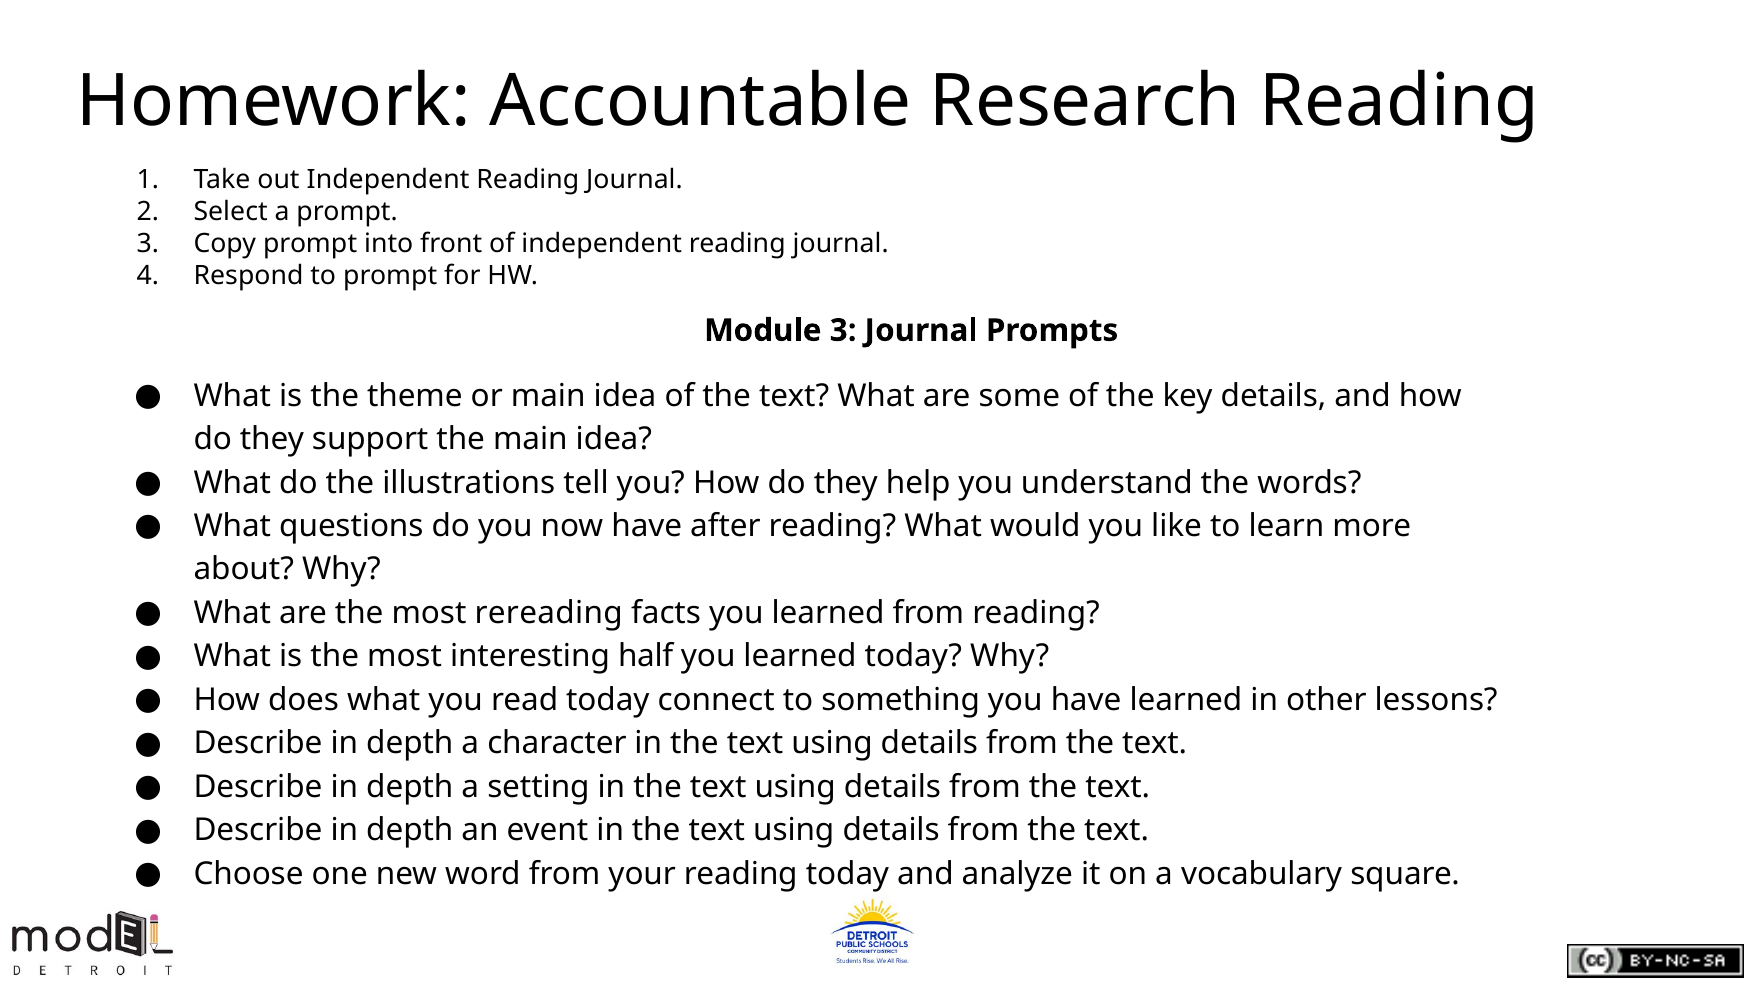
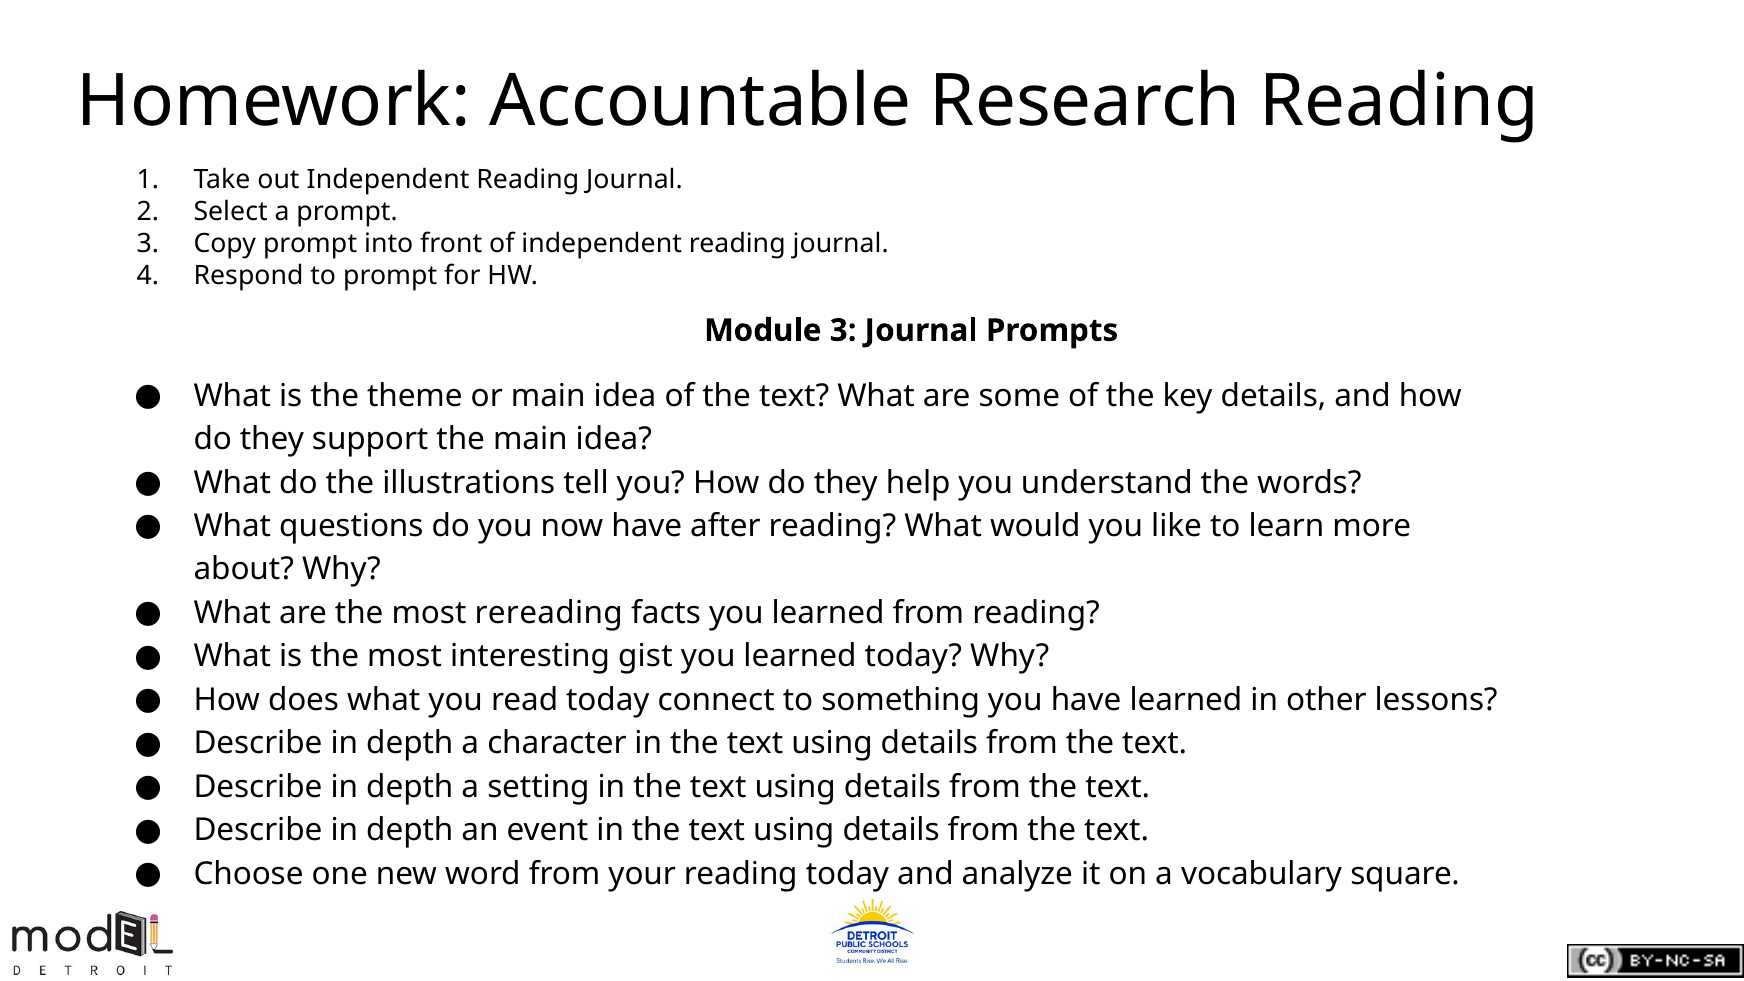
half: half -> gist (645, 657)
